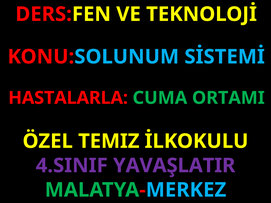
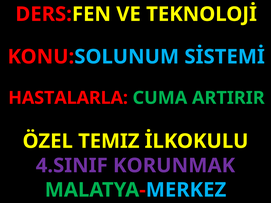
ORTAMI: ORTAMI -> ARTIRIR (228, 98)
YAVAŞLATIR: YAVAŞLATIR -> KORUNMAK (174, 166)
